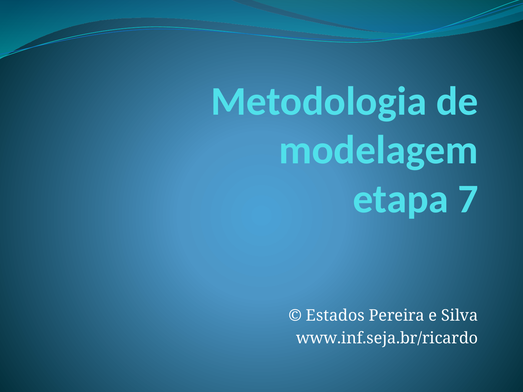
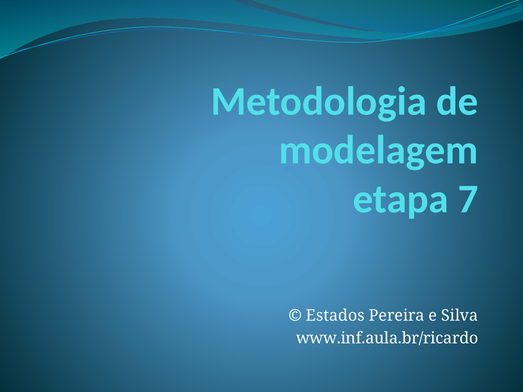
www.inf.seja.br/ricardo: www.inf.seja.br/ricardo -> www.inf.aula.br/ricardo (387, 339)
